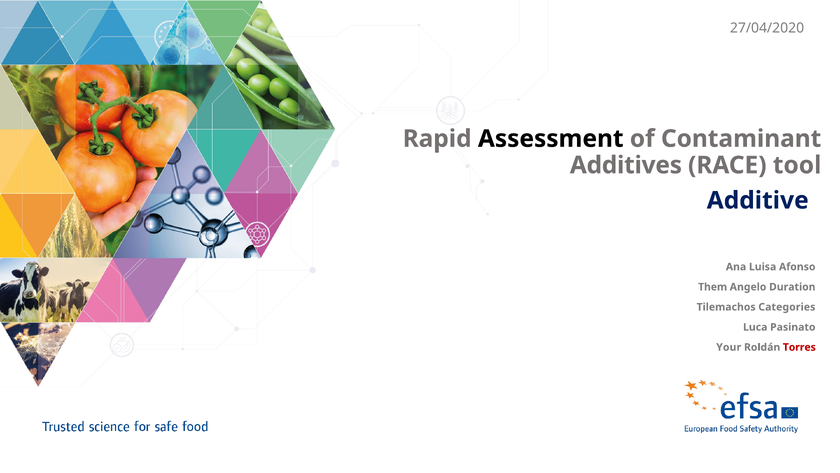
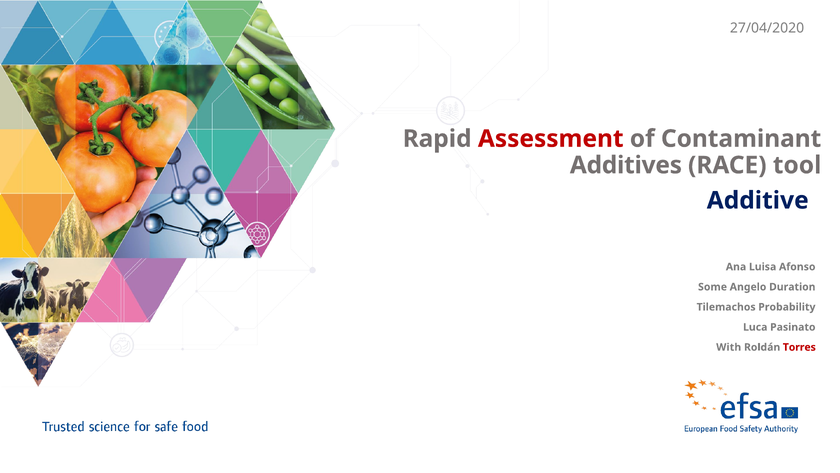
Assessment colour: black -> red (551, 139)
Them: Them -> Some (713, 287)
Categories: Categories -> Probability (787, 307)
Your: Your -> With (729, 347)
